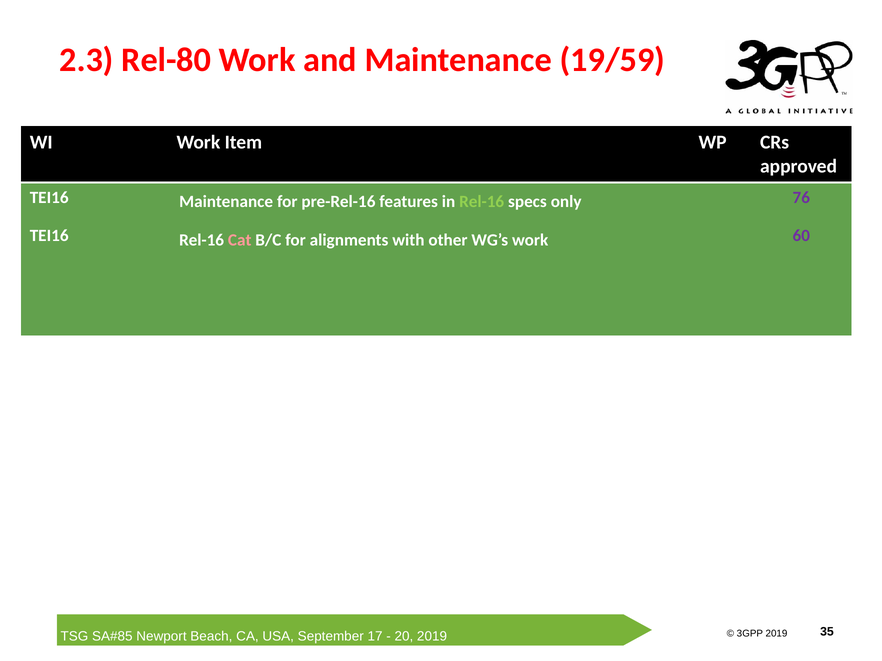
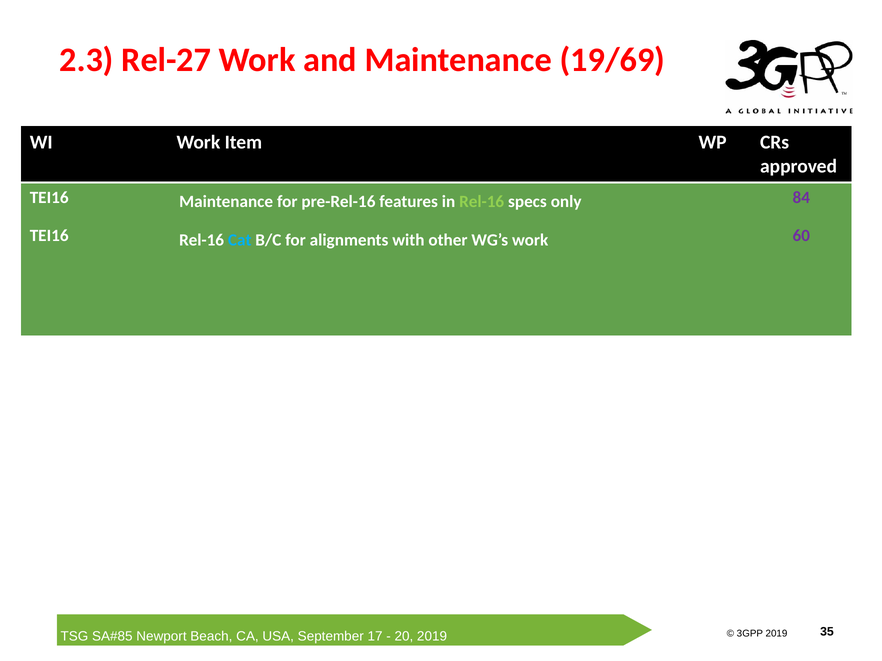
Rel-80: Rel-80 -> Rel-27 (166, 60)
19/59: 19/59 -> 19/69 (612, 60)
76: 76 -> 84 (801, 198)
Cat colour: pink -> light blue (240, 240)
